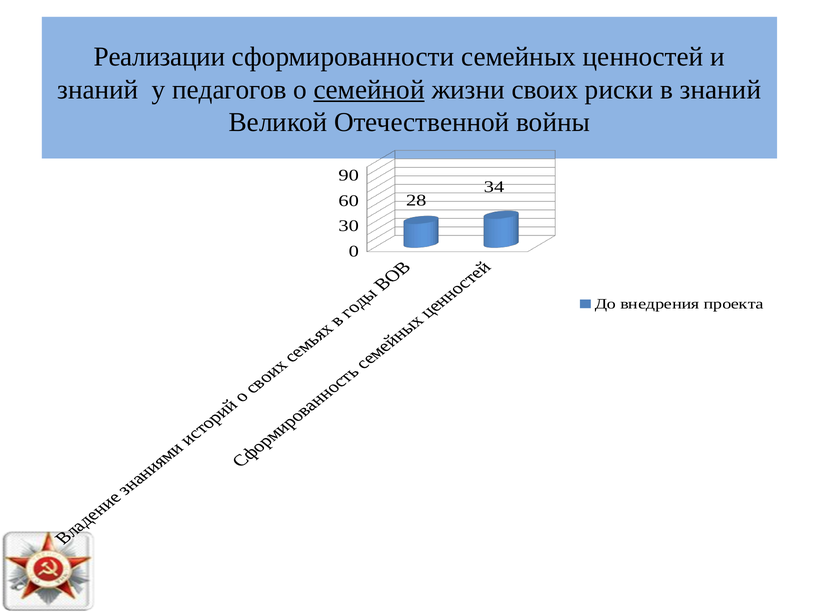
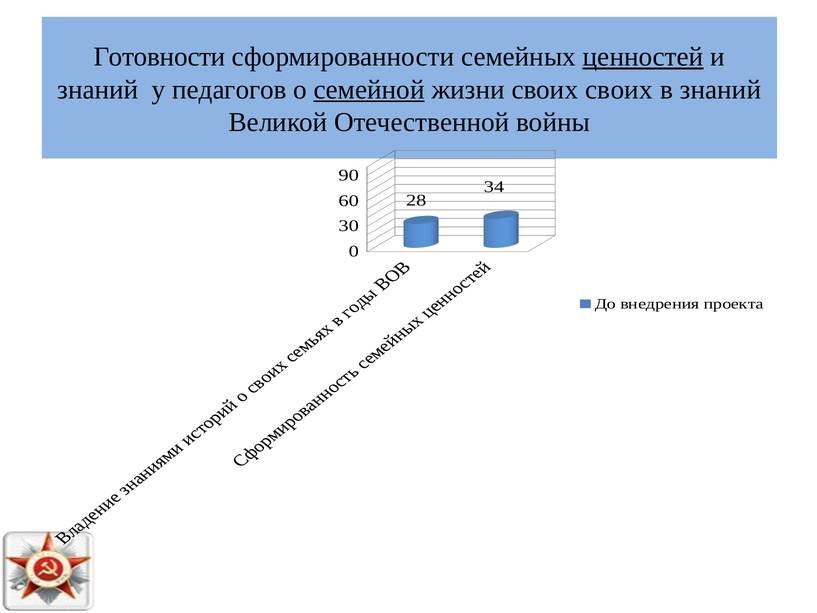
Реализации: Реализации -> Готовности (160, 57)
ценностей underline: none -> present (643, 57)
своих риски: риски -> своих (619, 90)
